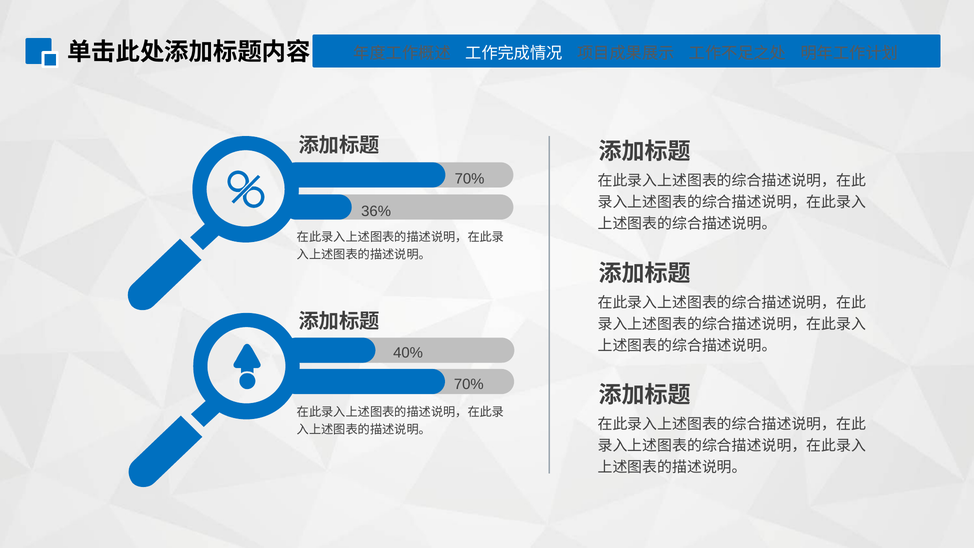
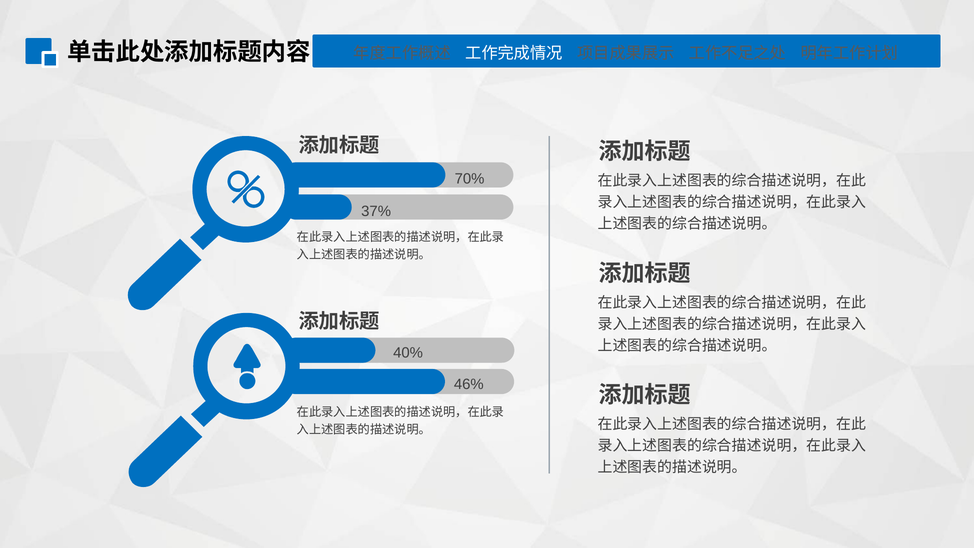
36%: 36% -> 37% (376, 211)
70%: 70% -> 46% (469, 384)
